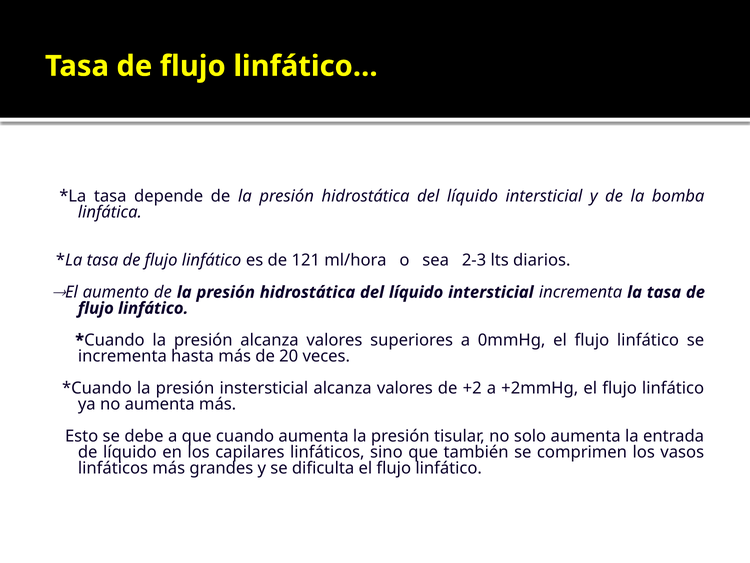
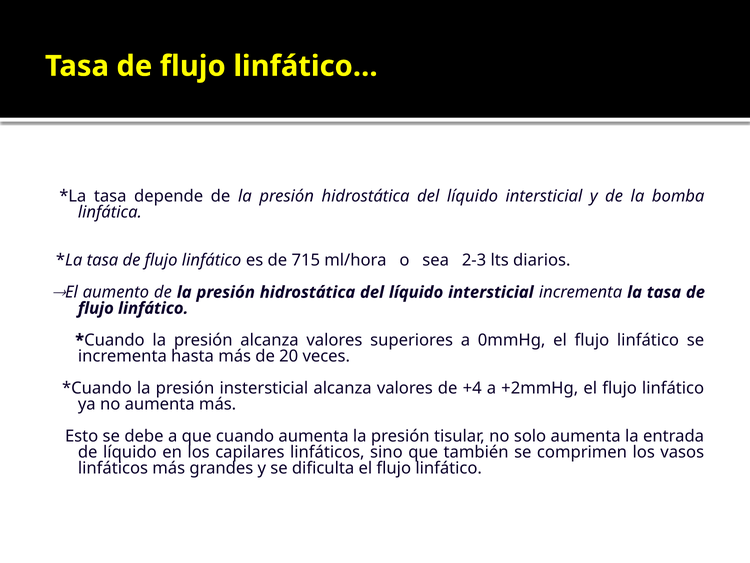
121: 121 -> 715 (306, 260)
+2: +2 -> +4 (472, 388)
